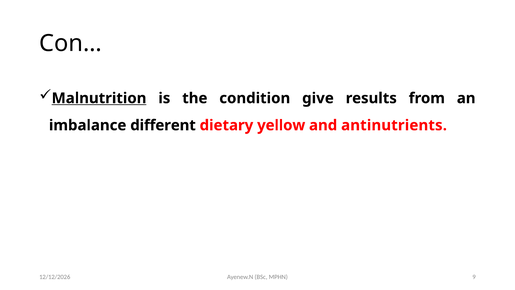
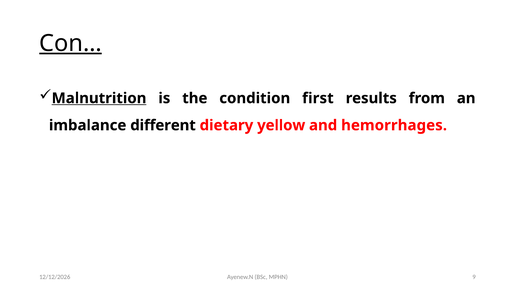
Con… underline: none -> present (70, 43)
give: give -> first (318, 98)
antinutrients: antinutrients -> hemorrhages (394, 125)
